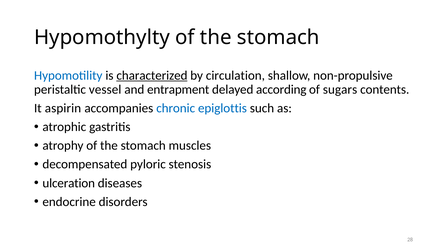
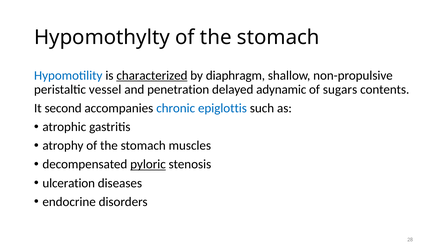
circulation: circulation -> diaphragm (235, 76)
entrapment: entrapment -> penetration (178, 90)
according: according -> adynamic (281, 90)
aspirin: aspirin -> second (63, 108)
pyloric underline: none -> present (148, 165)
